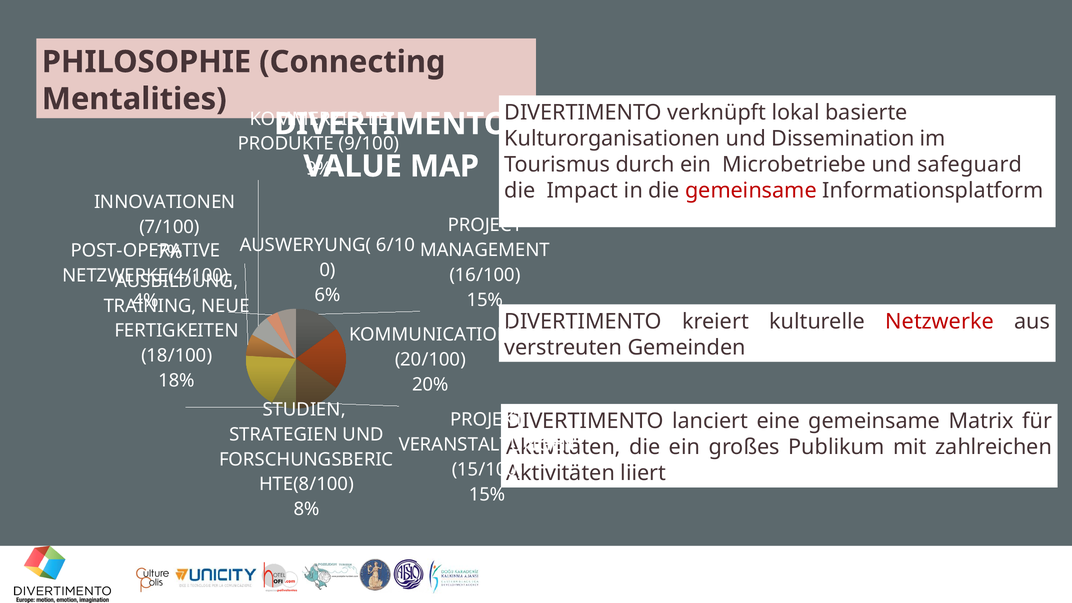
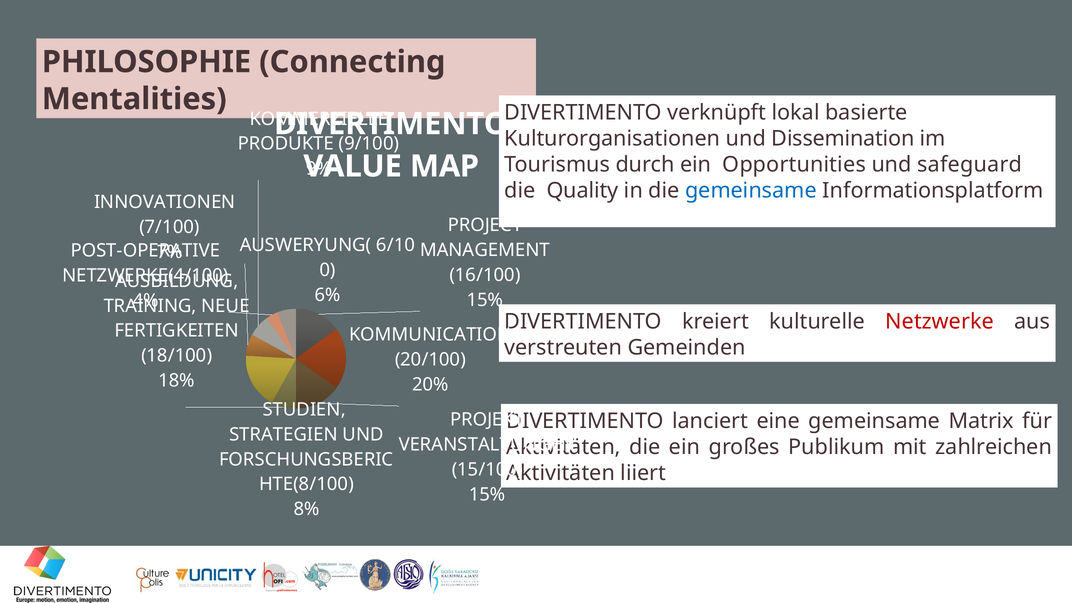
Microbetriebe: Microbetriebe -> Opportunities (794, 165)
Impact: Impact -> Quality (582, 191)
gemeinsame colour: red -> blue (751, 191)
